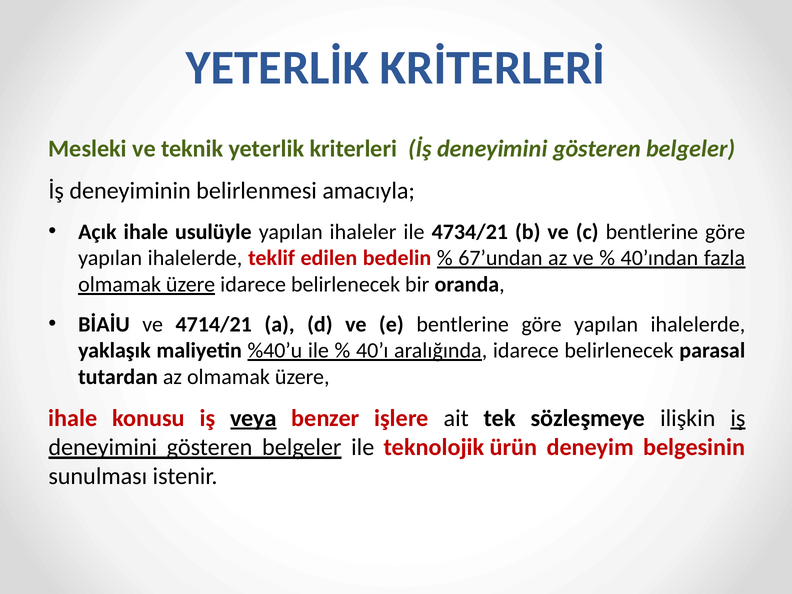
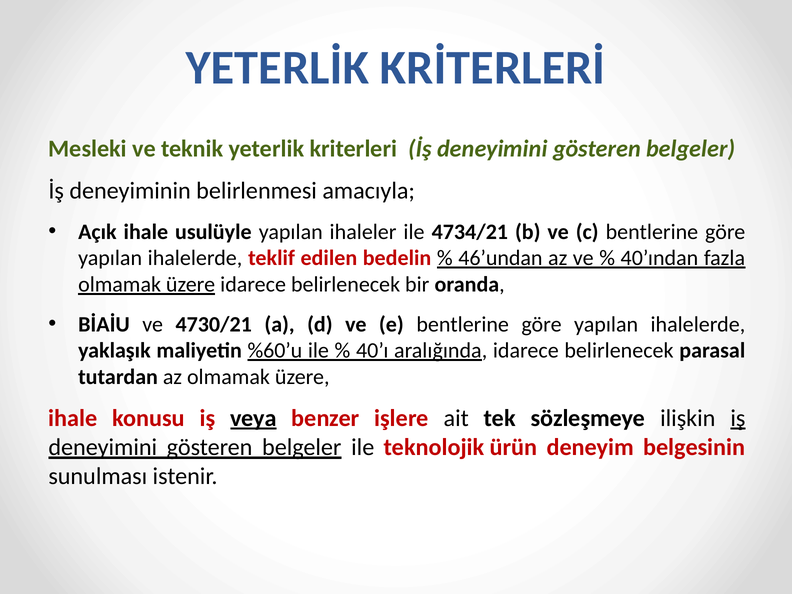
67’undan: 67’undan -> 46’undan (500, 258)
4714/21: 4714/21 -> 4730/21 (214, 324)
%40’u: %40’u -> %60’u (275, 351)
